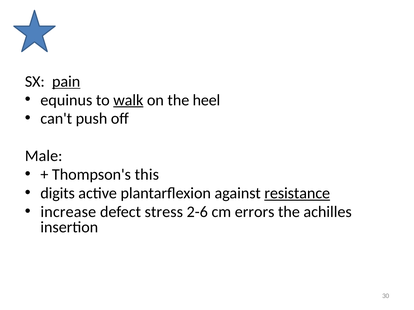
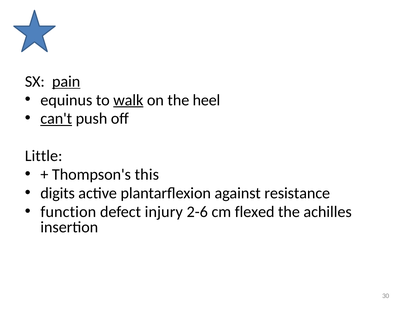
can't underline: none -> present (56, 119)
Male: Male -> Little (44, 156)
resistance underline: present -> none (297, 193)
increase: increase -> function (68, 212)
stress: stress -> injury (164, 212)
errors: errors -> flexed (255, 212)
